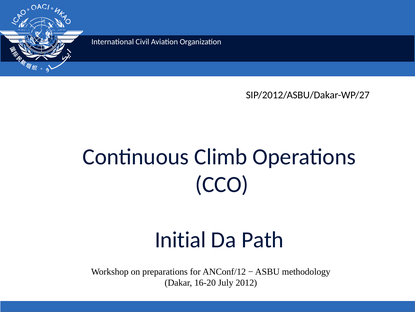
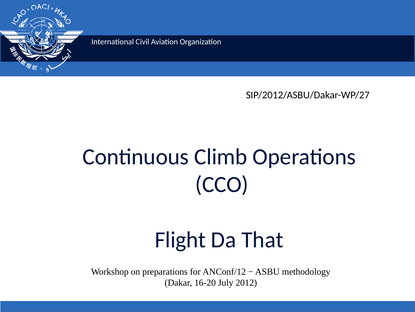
Initial: Initial -> Flight (180, 239)
Path: Path -> That (262, 239)
